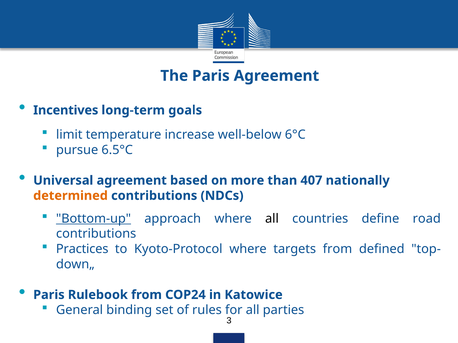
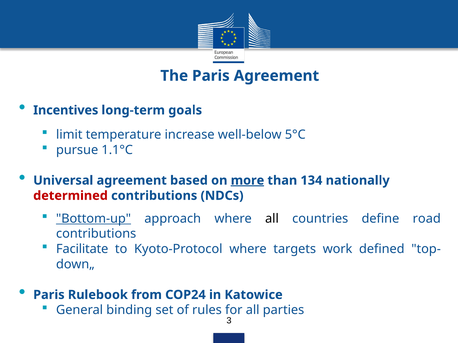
6°C: 6°C -> 5°C (295, 135)
6.5°C: 6.5°C -> 1.1°C (117, 150)
more underline: none -> present (247, 181)
407: 407 -> 134 (311, 181)
determined colour: orange -> red (71, 196)
Practices: Practices -> Facilitate (82, 249)
targets from: from -> work (338, 249)
